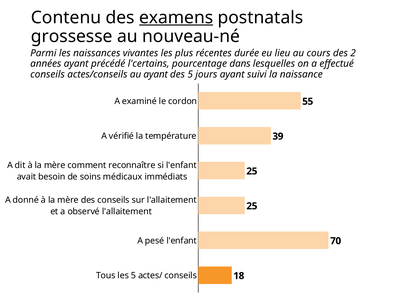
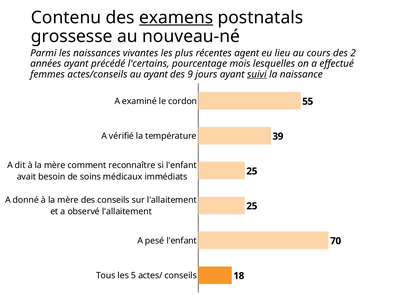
durée: durée -> agent (247, 53)
dans: dans -> mois (240, 64)
conseils: conseils -> femmes (48, 74)
des 5: 5 -> 9 (190, 74)
suivi underline: none -> present (257, 74)
